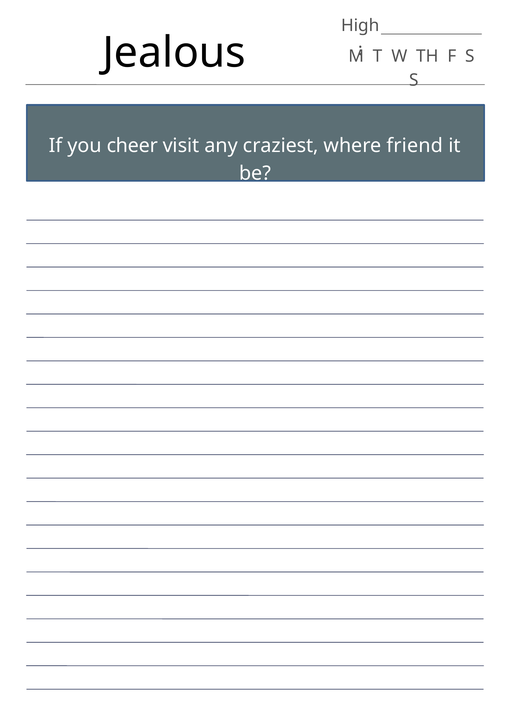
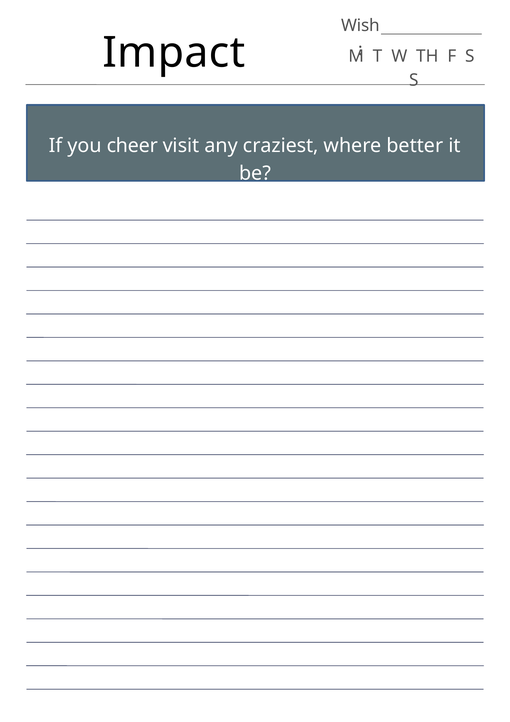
High: High -> Wish (360, 25)
Jealous: Jealous -> Impact (174, 53)
friend: friend -> better (415, 146)
